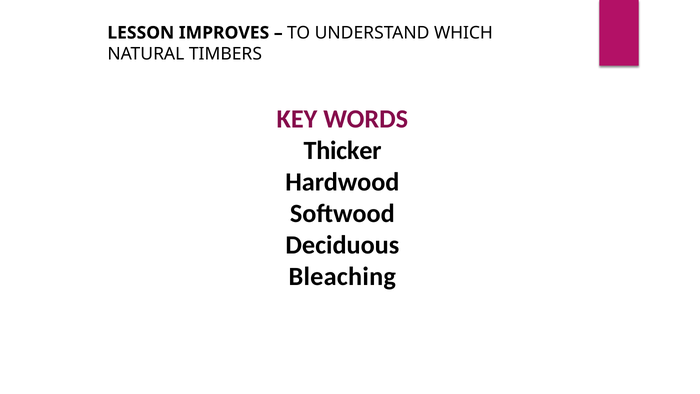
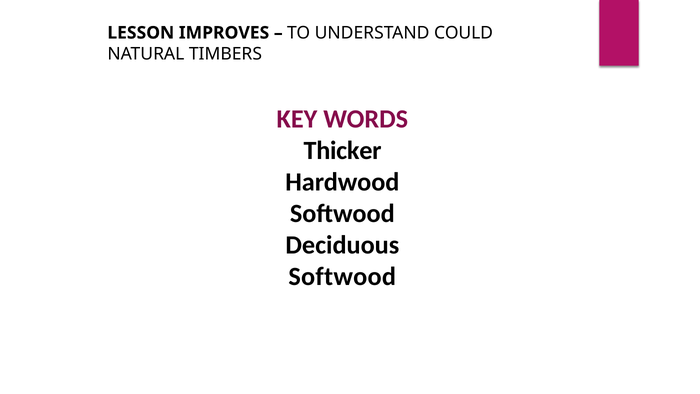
WHICH: WHICH -> COULD (464, 33)
Bleaching: Bleaching -> Softwood (342, 277)
